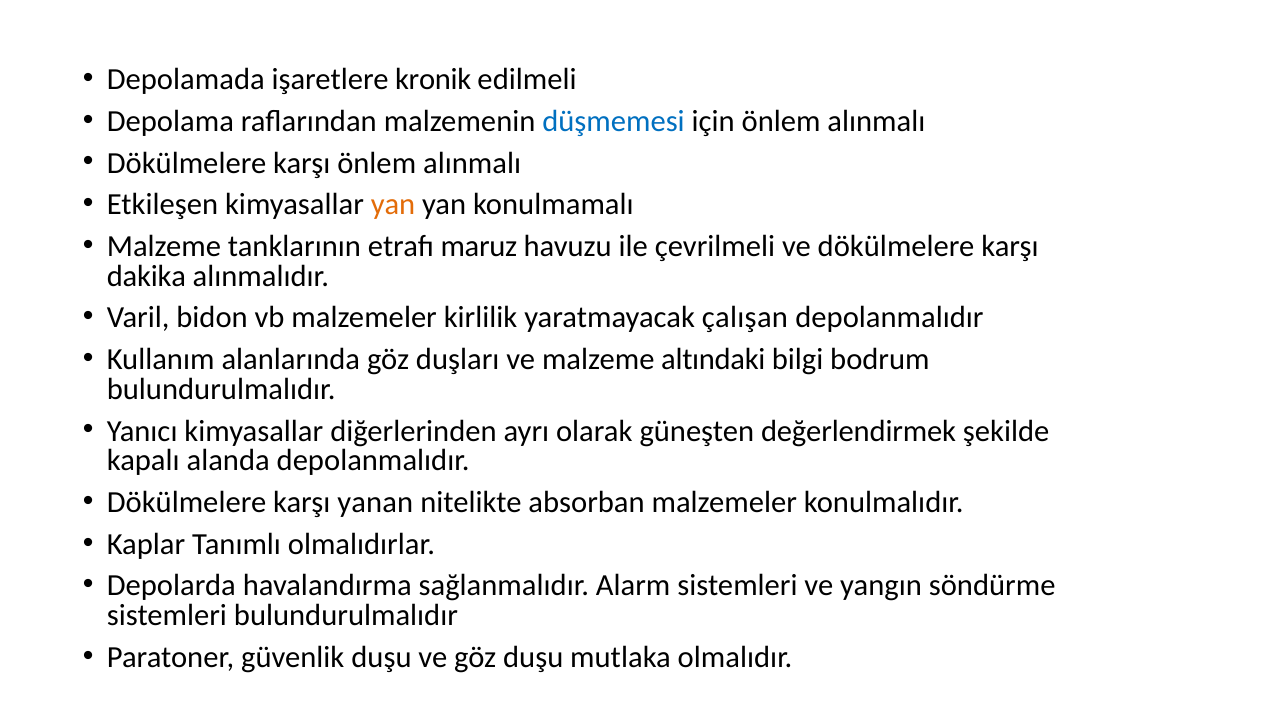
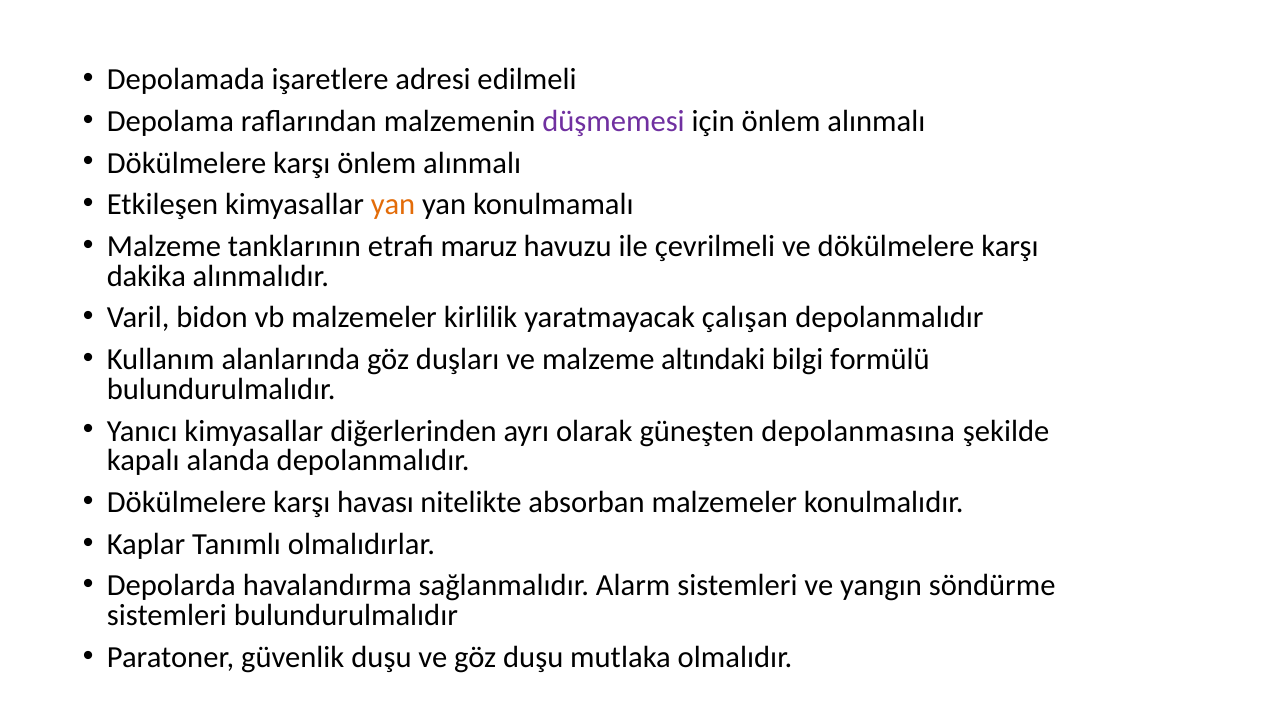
kronik: kronik -> adresi (433, 79)
düşmemesi colour: blue -> purple (614, 121)
bodrum: bodrum -> formülü (880, 359)
değerlendirmek: değerlendirmek -> depolanmasına (858, 431)
yanan: yanan -> havası (376, 502)
